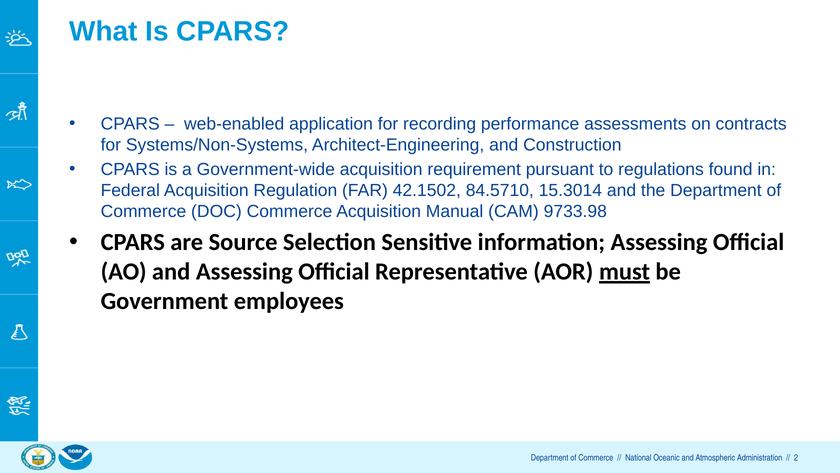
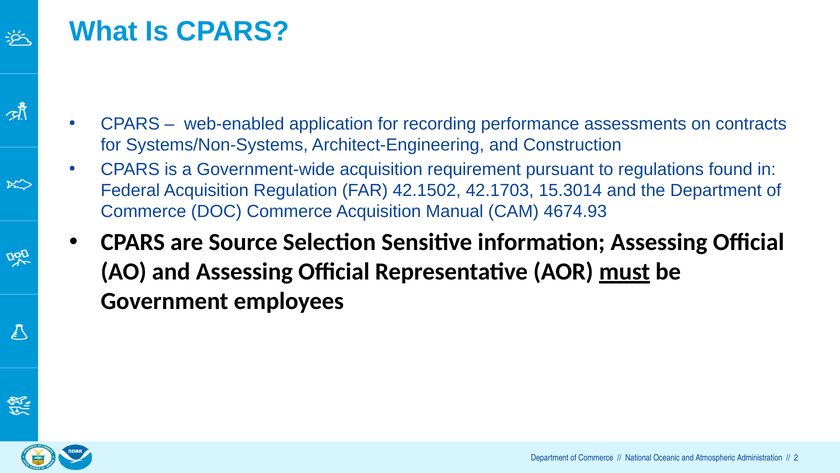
84.5710: 84.5710 -> 42.1703 (500, 190)
9733.98: 9733.98 -> 4674.93 (575, 211)
